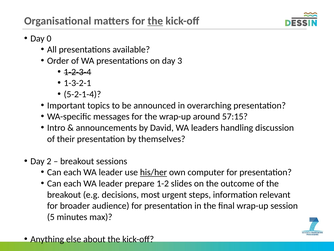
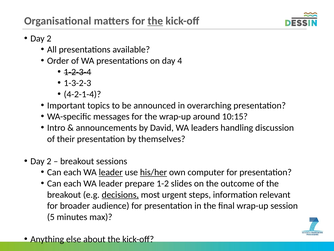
0: 0 -> 2 (49, 38)
3: 3 -> 4 (180, 61)
1-3-2-1: 1-3-2-1 -> 1-3-2-3 (77, 83)
5-2-1-4: 5-2-1-4 -> 4-2-1-4 (82, 94)
57:15: 57:15 -> 10:15 (235, 116)
leader underline: none -> present (111, 172)
decisions underline: none -> present (120, 194)
